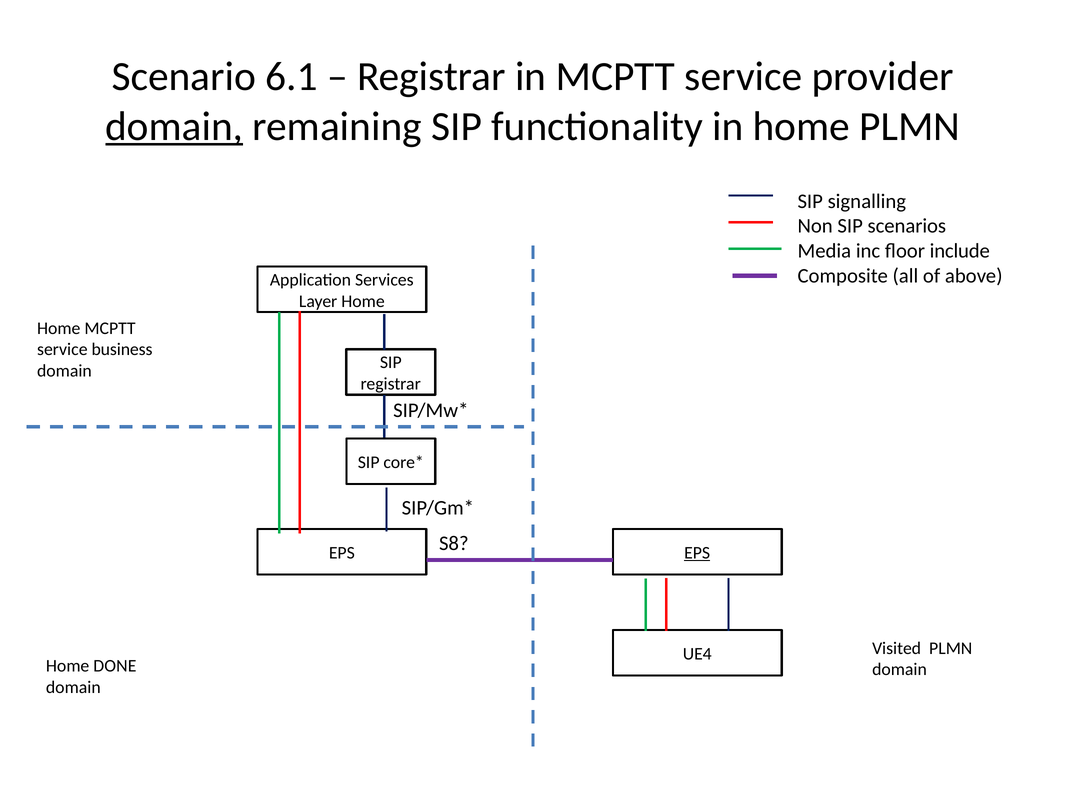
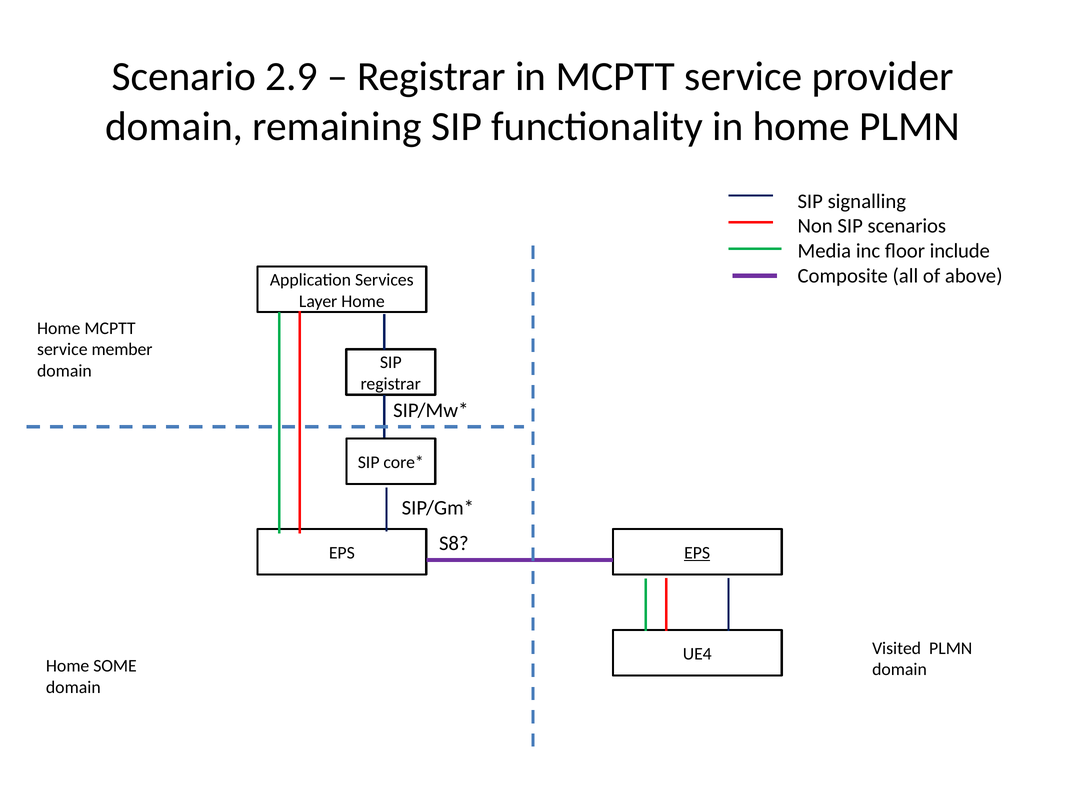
6.1: 6.1 -> 2.9 (292, 77)
domain underline: present -> none (174, 126)
business: business -> member (122, 349)
DONE: DONE -> SOME (115, 666)
